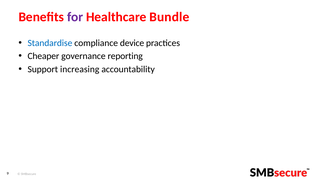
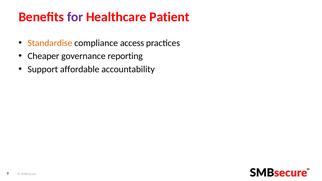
Bundle: Bundle -> Patient (169, 17)
Standardise colour: blue -> orange (50, 43)
device: device -> access (132, 43)
increasing: increasing -> affordable (80, 69)
